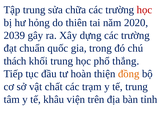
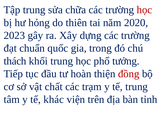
2039: 2039 -> 2023 (14, 35)
thắng: thắng -> tưởng (126, 61)
đồng colour: orange -> red (129, 74)
khâu: khâu -> khác (54, 99)
